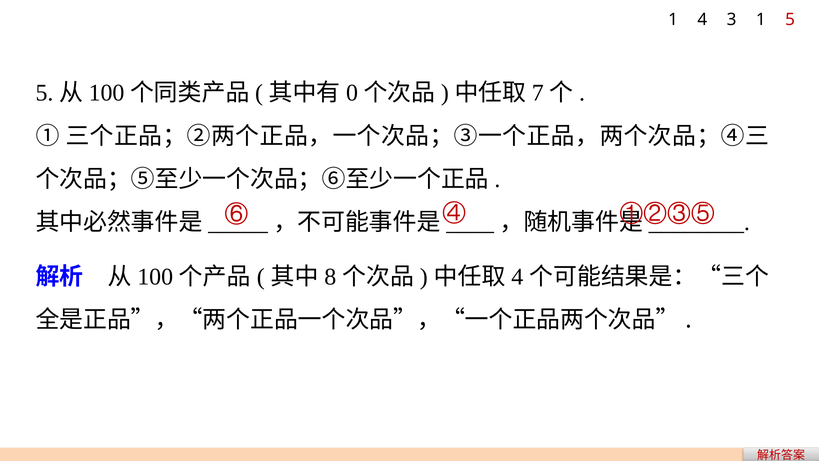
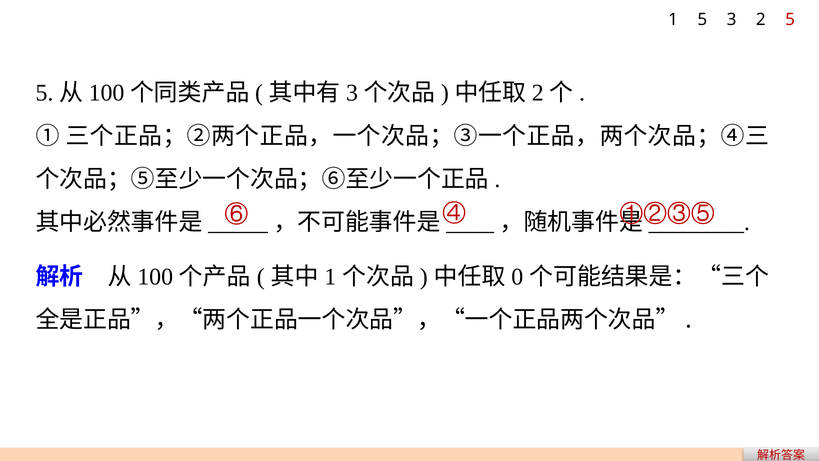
1 4: 4 -> 5 (702, 19)
3 1: 1 -> 2 (761, 19)
0: 0 -> 3 (352, 93)
7: 7 -> 2 (538, 93)
8: 8 -> 1 (330, 277)
4: 4 -> 0 (517, 277)
